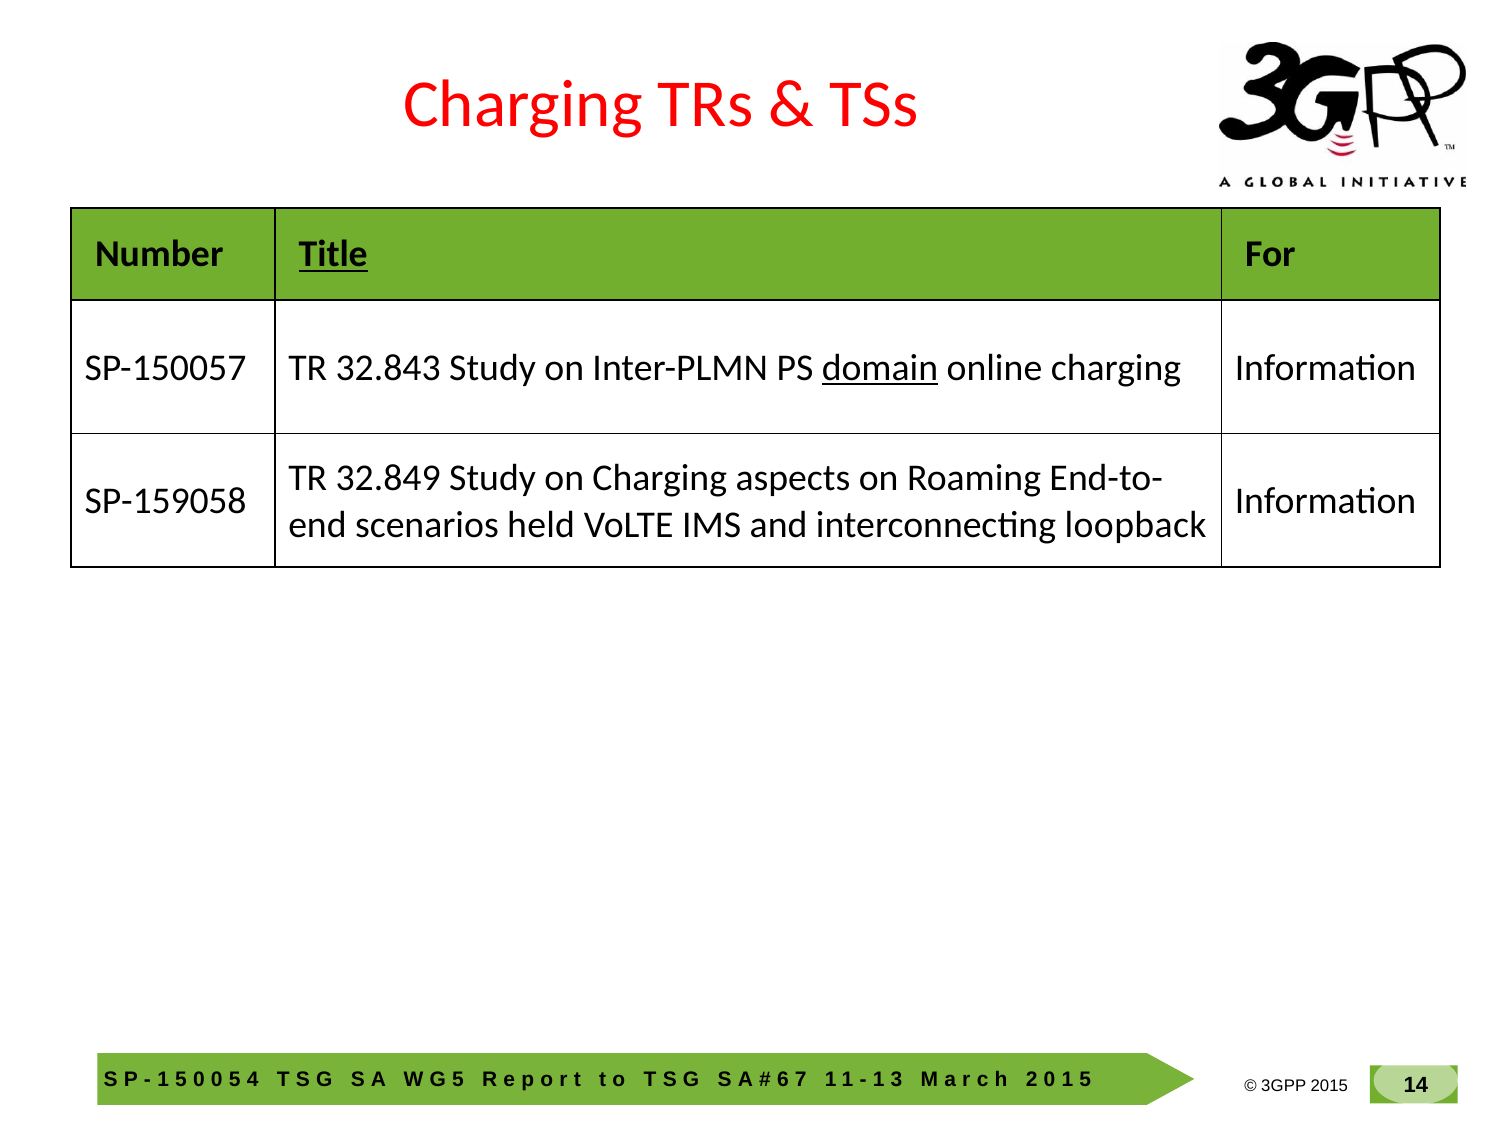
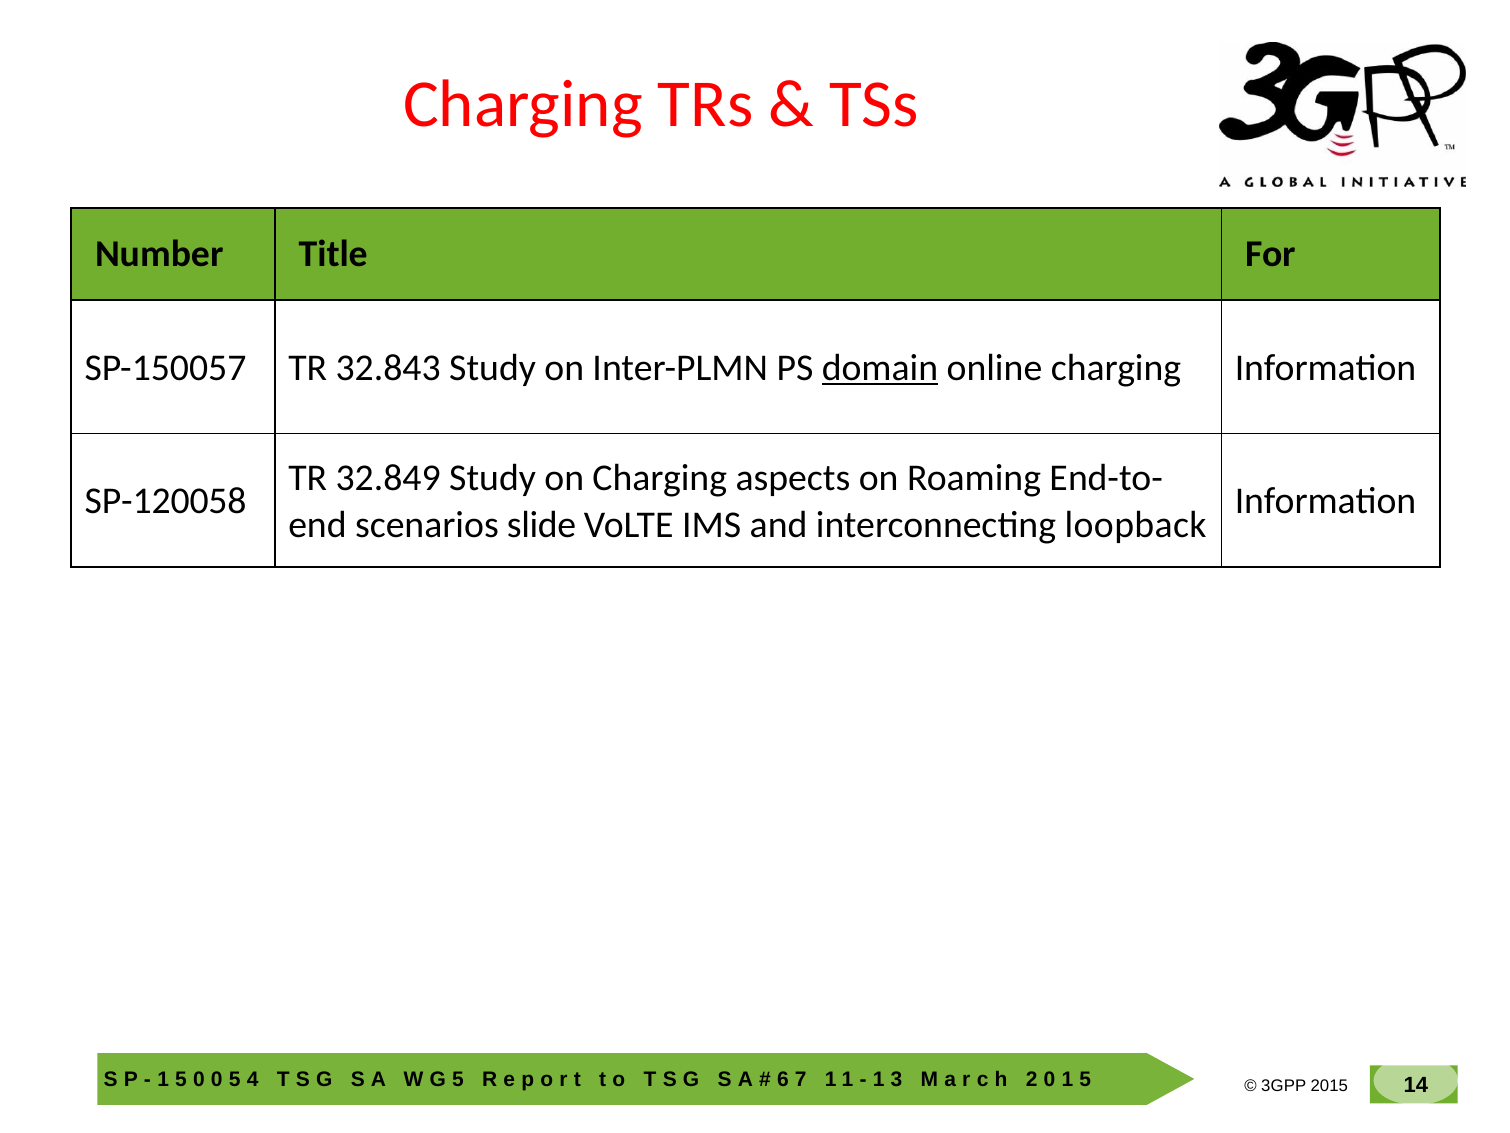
Title underline: present -> none (333, 254)
SP-159058: SP-159058 -> SP-120058 (166, 501)
held: held -> slide (541, 524)
